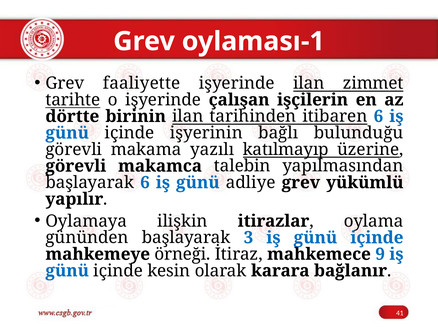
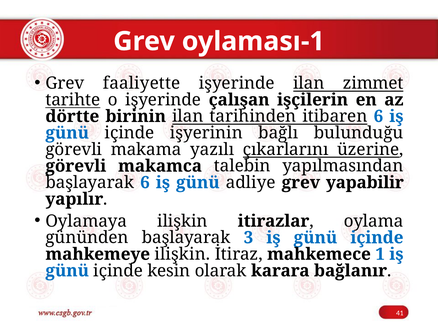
katılmayıp: katılmayıp -> çıkarlarını (286, 150)
yükümlü: yükümlü -> yapabilir (365, 183)
mahkemeye örneği: örneği -> ilişkin (182, 255)
9: 9 -> 1 (380, 255)
